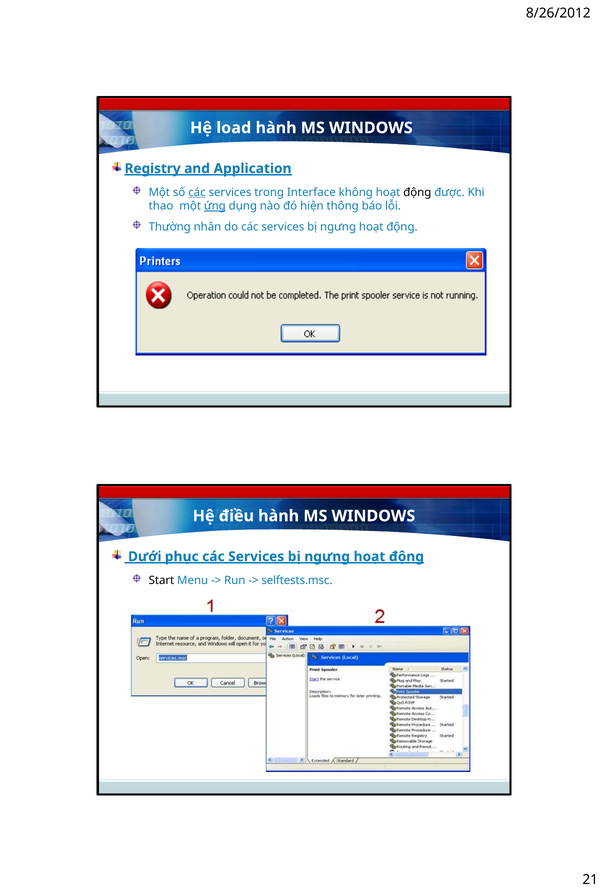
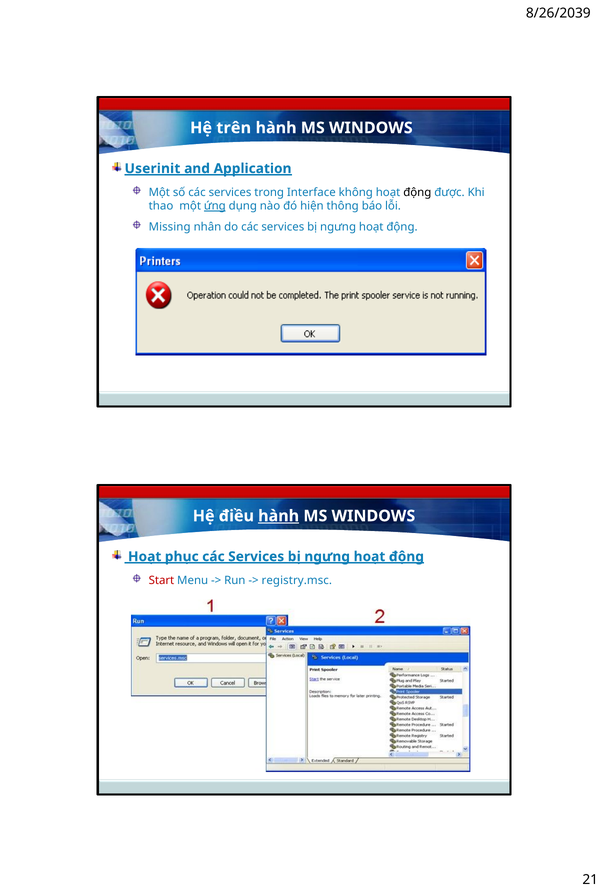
8/26/2012: 8/26/2012 -> 8/26/2039 (558, 13)
load: load -> trên (234, 128)
Registry: Registry -> Userinit (152, 169)
các underline: present -> none (197, 192)
Thường: Thường -> Missing (170, 227)
hành underline: none -> present (279, 516)
Dưới: Dưới -> Hoạt (145, 556)
Start colour: black -> red (161, 580)
selftests.msc: selftests.msc -> registry.msc (297, 580)
